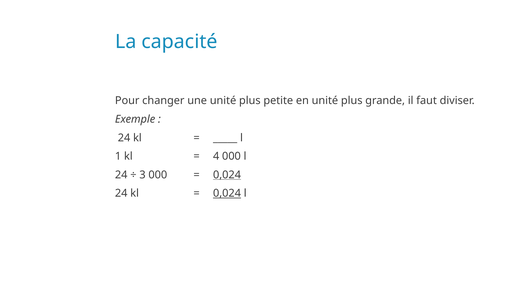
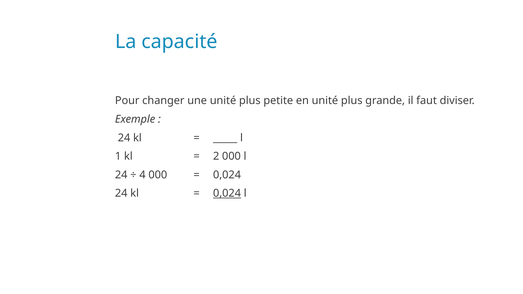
4: 4 -> 2 (216, 156)
3: 3 -> 4 (142, 175)
0,024 underline: present -> none (227, 175)
